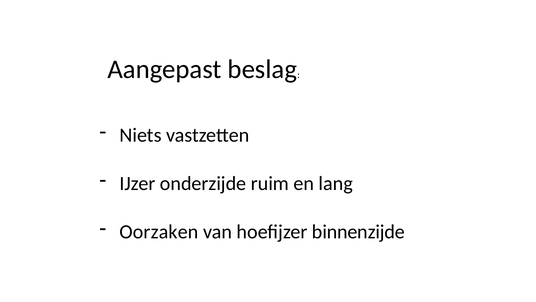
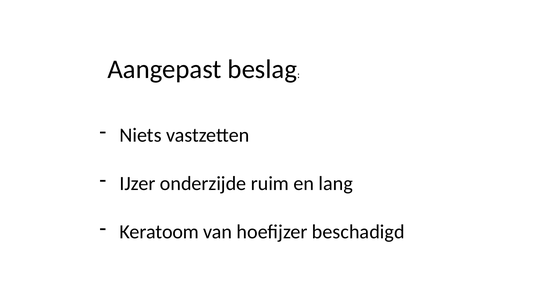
Oorzaken: Oorzaken -> Keratoom (159, 232)
binnenzijde: binnenzijde -> beschadigd (358, 232)
